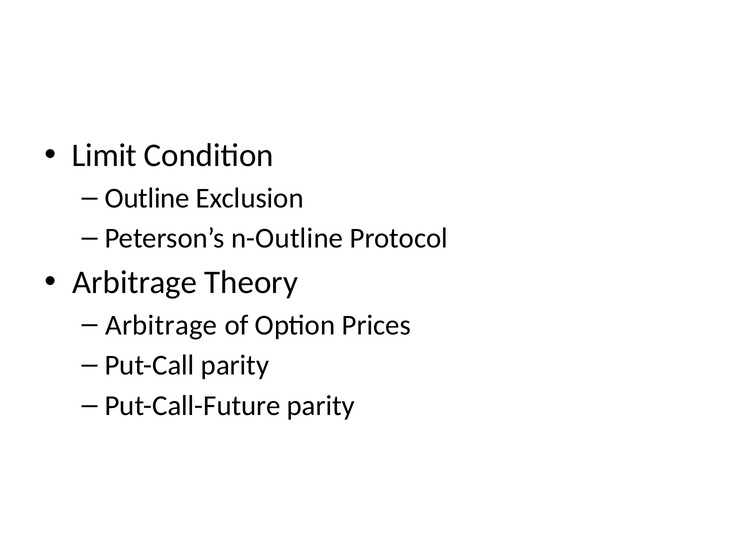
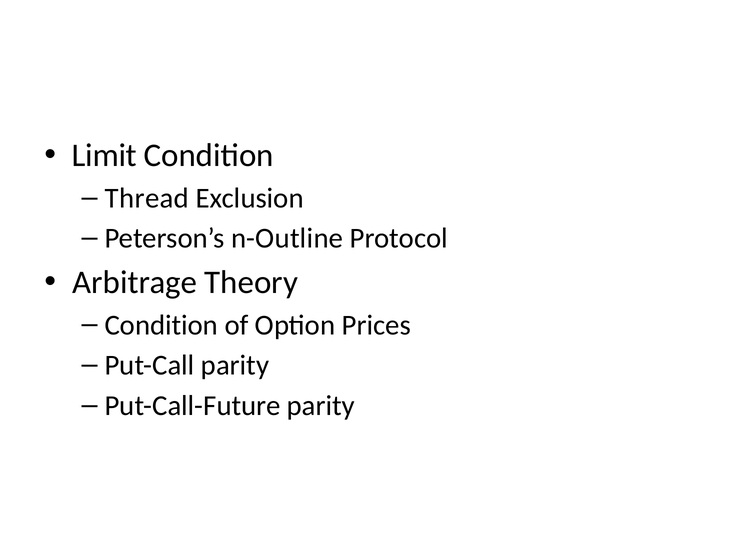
Outline: Outline -> Thread (147, 198)
Arbitrage: Arbitrage -> Condition (161, 325)
